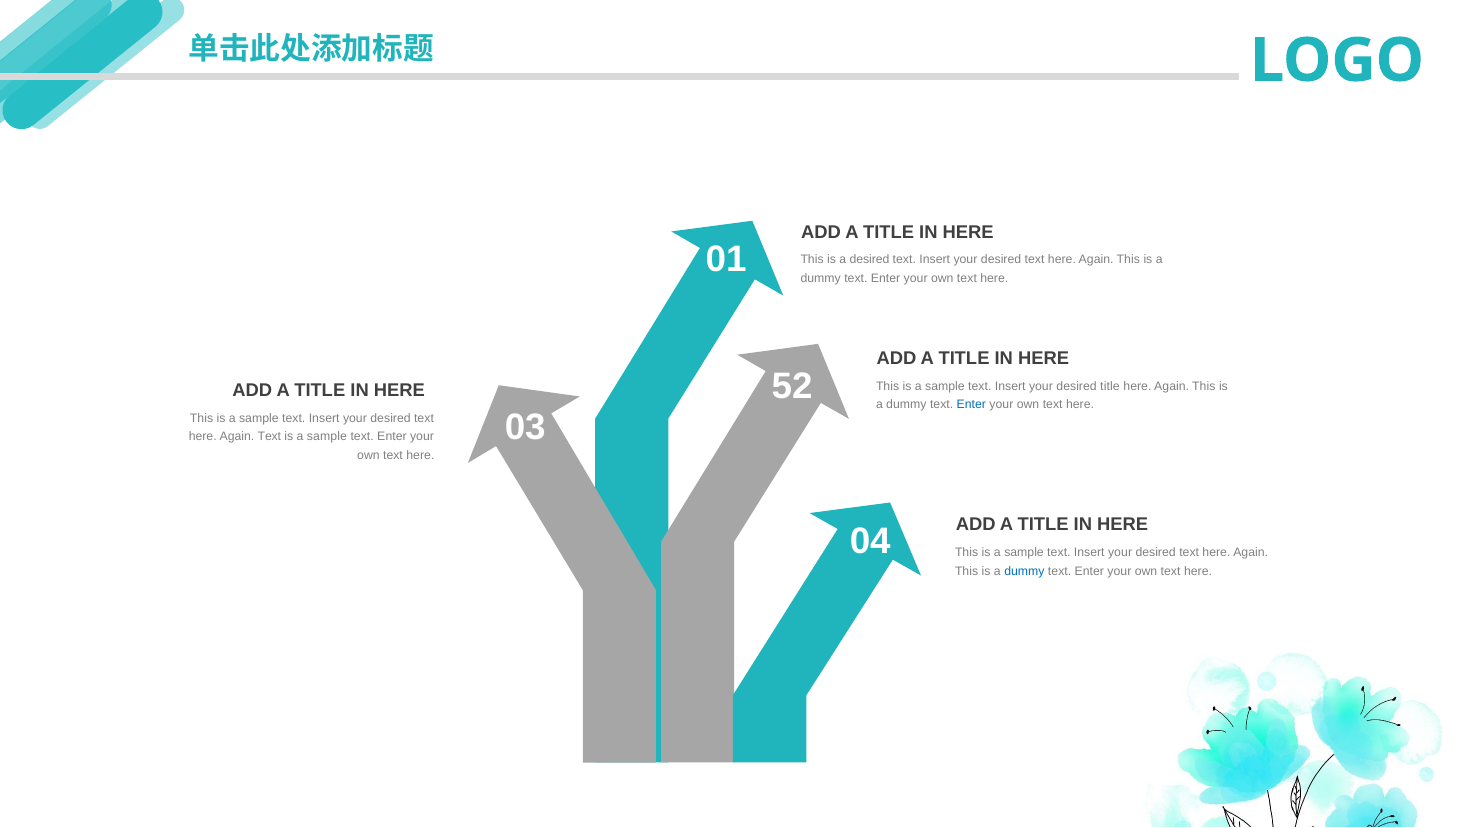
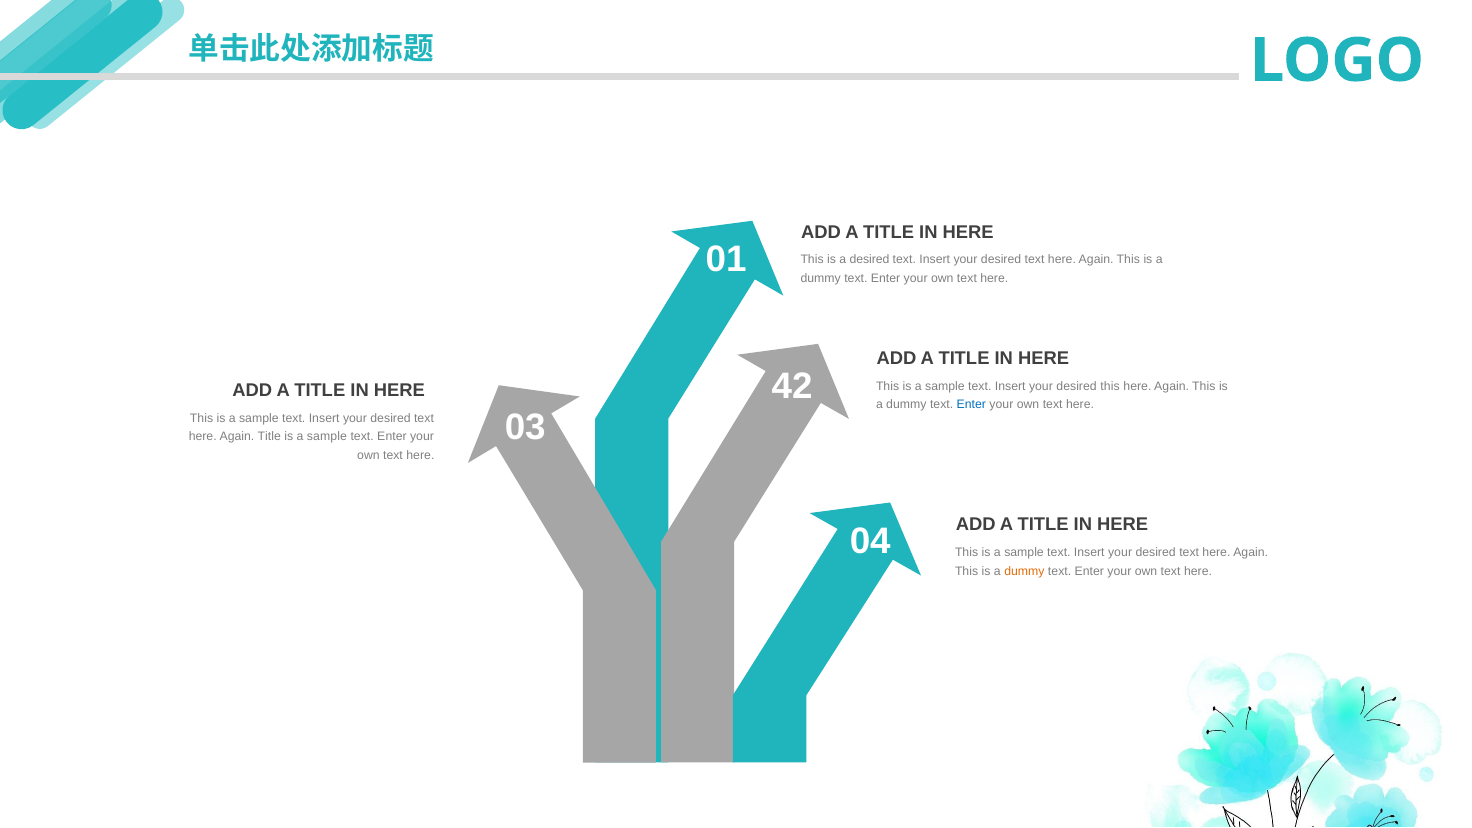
desired title: title -> this (1110, 386)
52: 52 -> 42 (792, 386)
Again Text: Text -> Title (269, 437)
dummy colour: blue -> orange (1024, 571)
